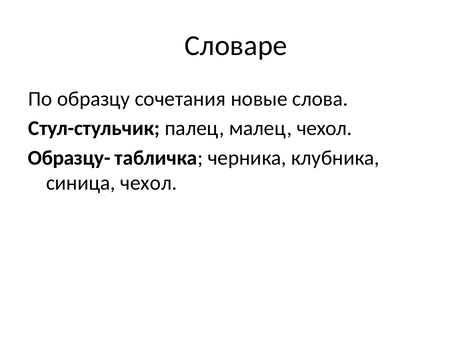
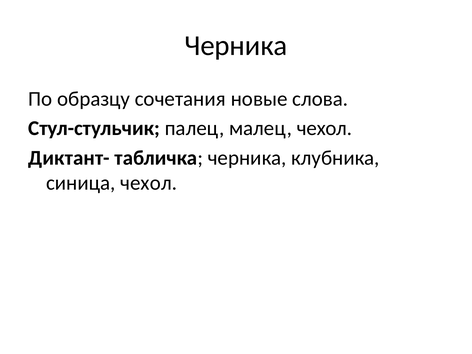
Словаре: Словаре -> Черника (236, 46)
Образцу-: Образцу- -> Диктант- (69, 158)
